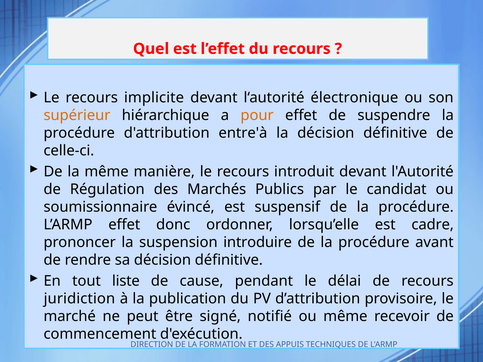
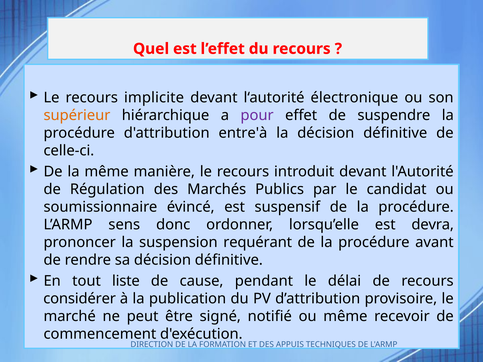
pour colour: orange -> purple (257, 115)
L’ARMP effet: effet -> sens (124, 225)
cadre: cadre -> devra (433, 225)
introduire: introduire -> requérant (258, 242)
juridiction: juridiction -> considérer (80, 299)
